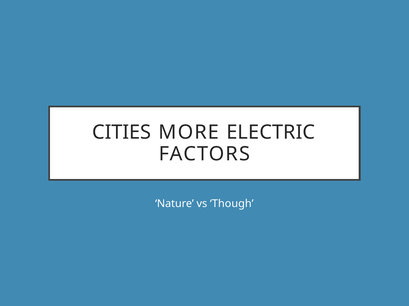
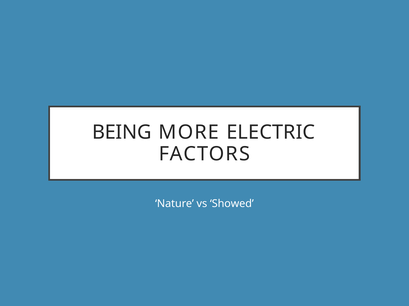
CITIES: CITIES -> BEING (122, 133)
Though: Though -> Showed (232, 204)
